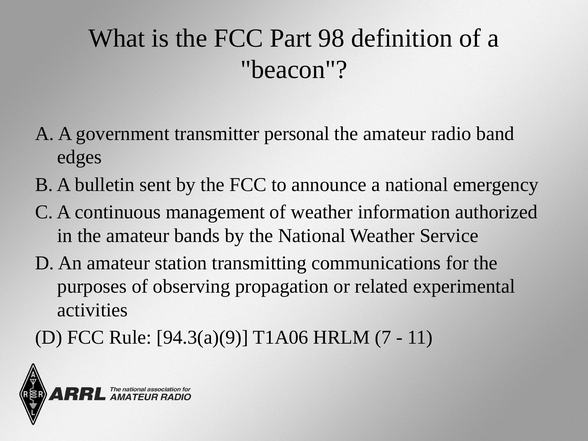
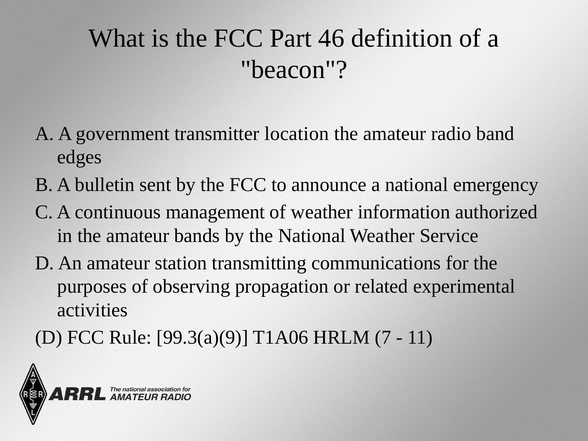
98: 98 -> 46 (331, 38)
personal: personal -> location (297, 134)
94.3(a)(9: 94.3(a)(9 -> 99.3(a)(9 (202, 337)
